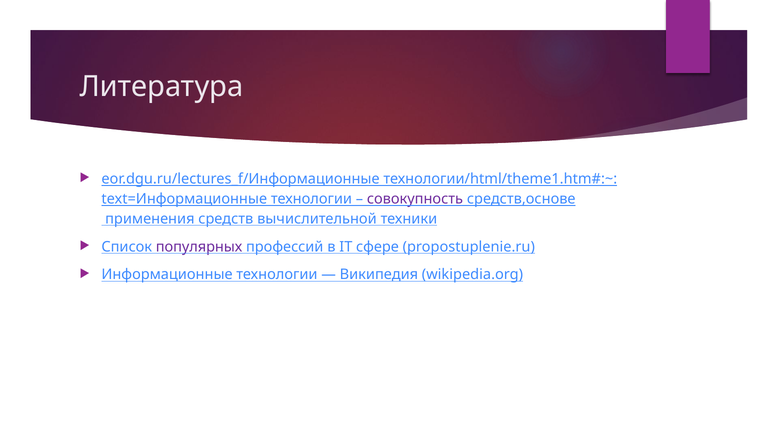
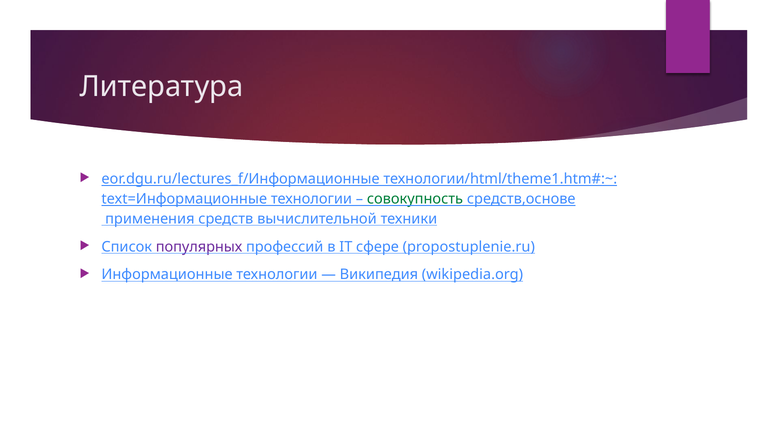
совокупность colour: purple -> green (415, 199)
